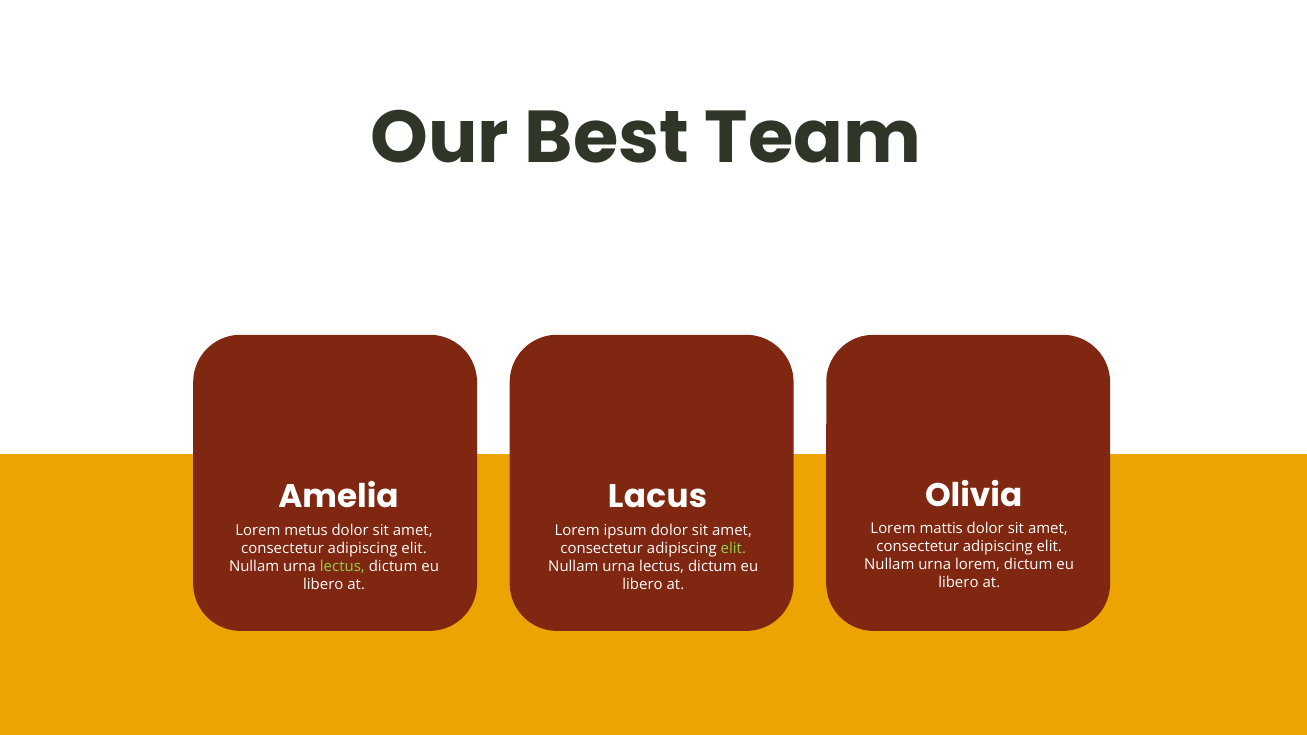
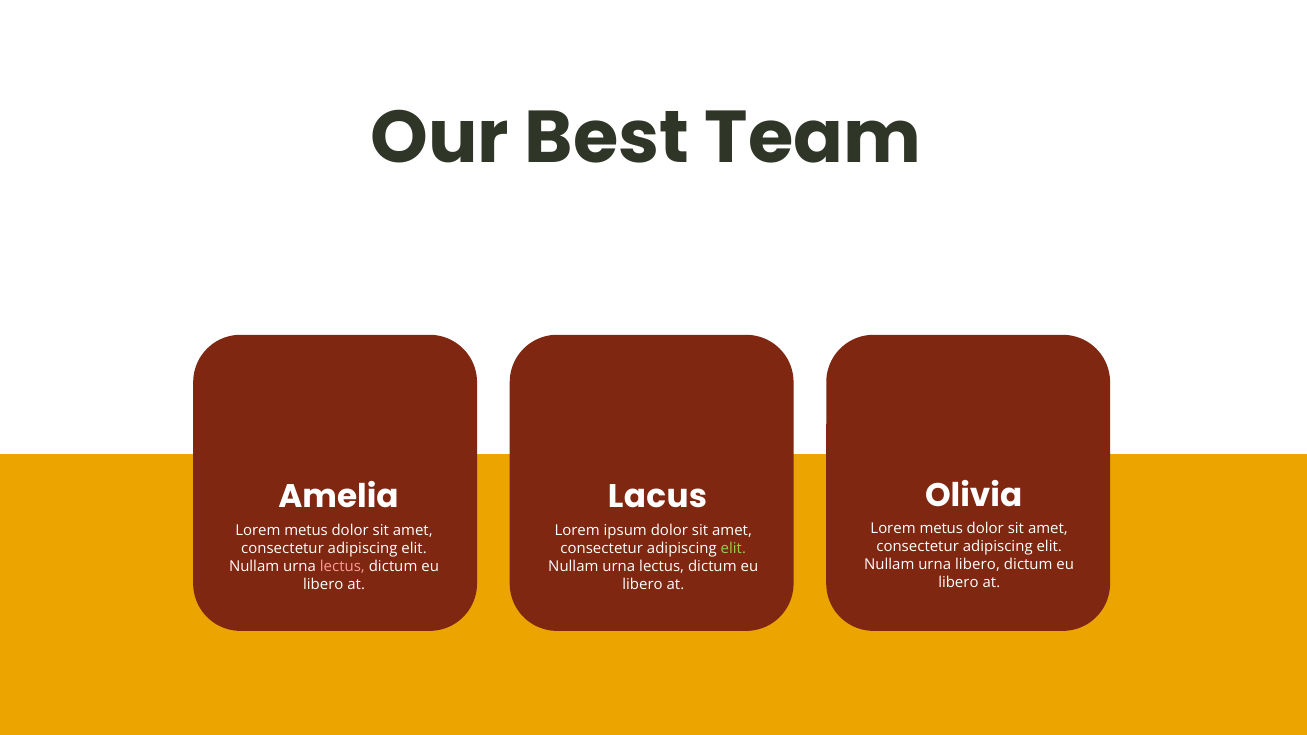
mattis: mattis -> metus (941, 529)
urna lorem: lorem -> libero (977, 565)
lectus colour: light green -> pink (342, 566)
